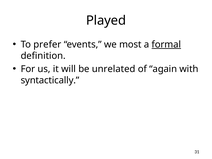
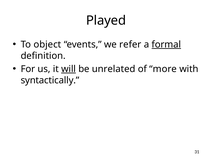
prefer: prefer -> object (47, 44)
most: most -> refer (130, 44)
will underline: none -> present (69, 69)
again: again -> more (163, 69)
